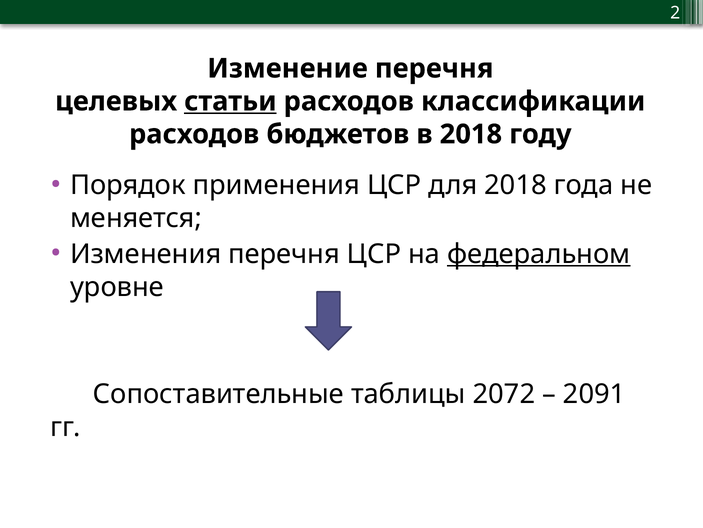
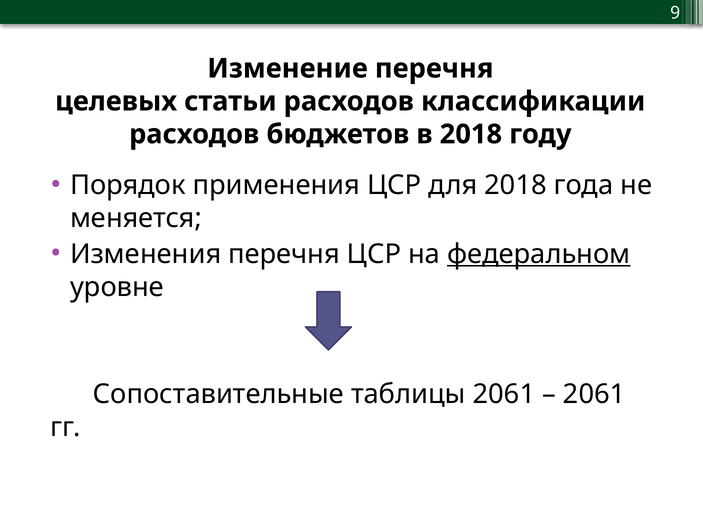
2: 2 -> 9 (675, 13)
статьи underline: present -> none (230, 101)
таблицы 2072: 2072 -> 2061 (504, 394)
2091: 2091 -> 2061 (594, 394)
